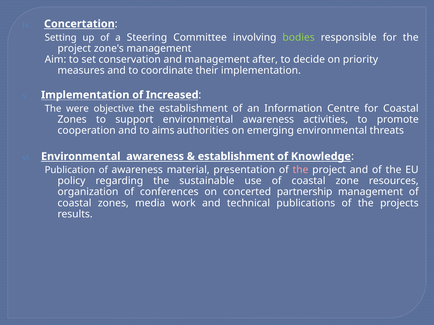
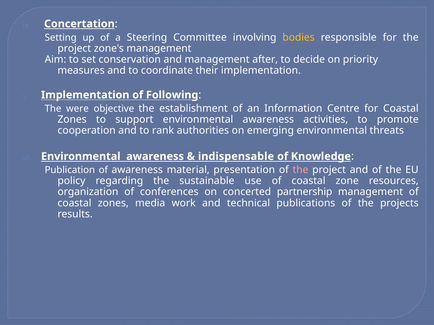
bodies colour: light green -> yellow (299, 37)
Increased: Increased -> Following (172, 95)
aims: aims -> rank (163, 131)
establishment: establishment -> indispensable (236, 157)
